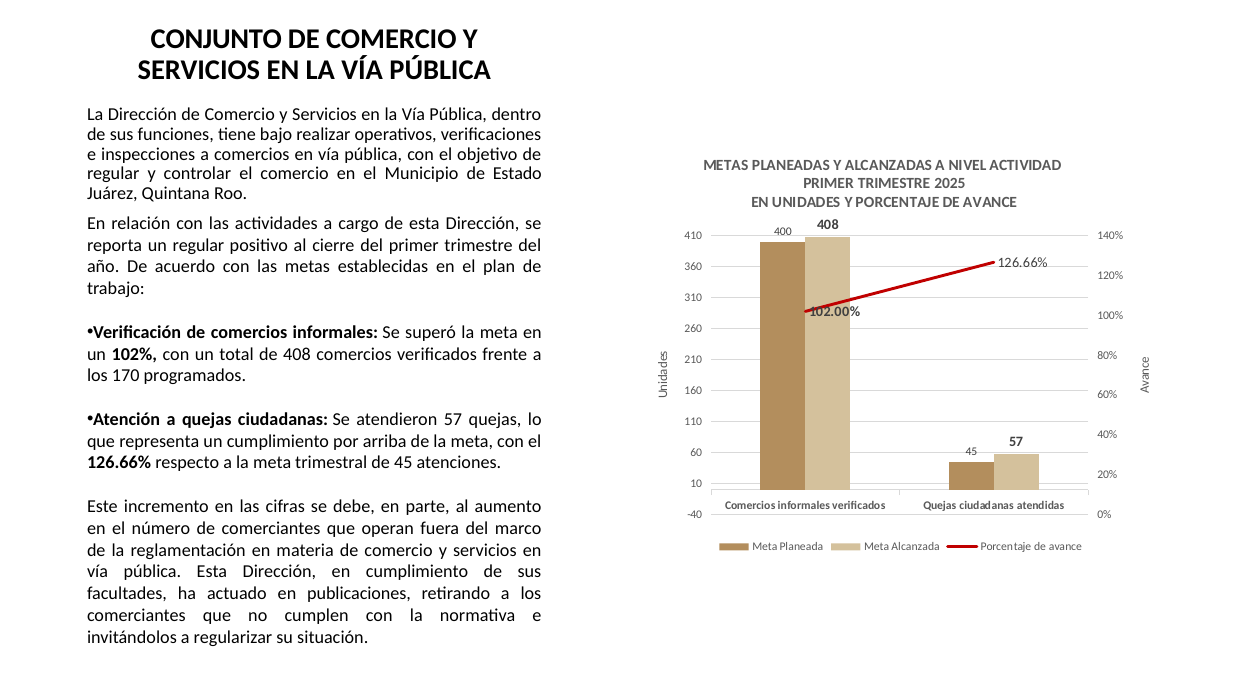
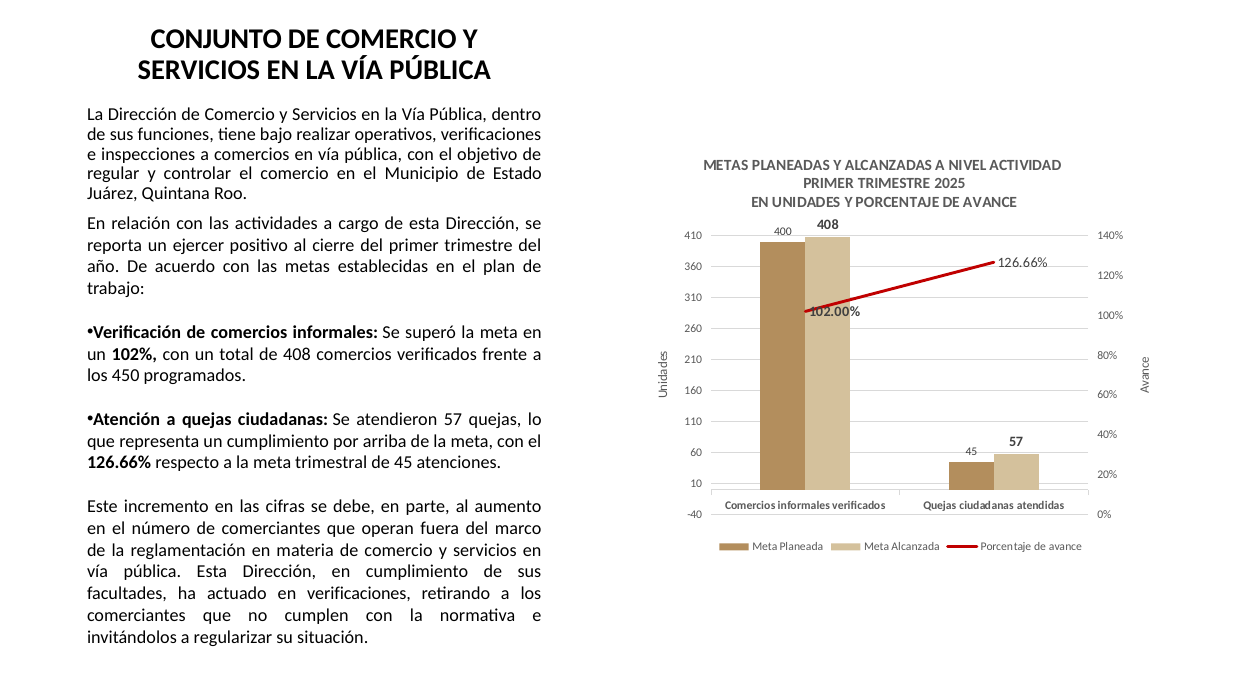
un regular: regular -> ejercer (198, 245)
170: 170 -> 450 (126, 376)
en publicaciones: publicaciones -> verificaciones (359, 594)
